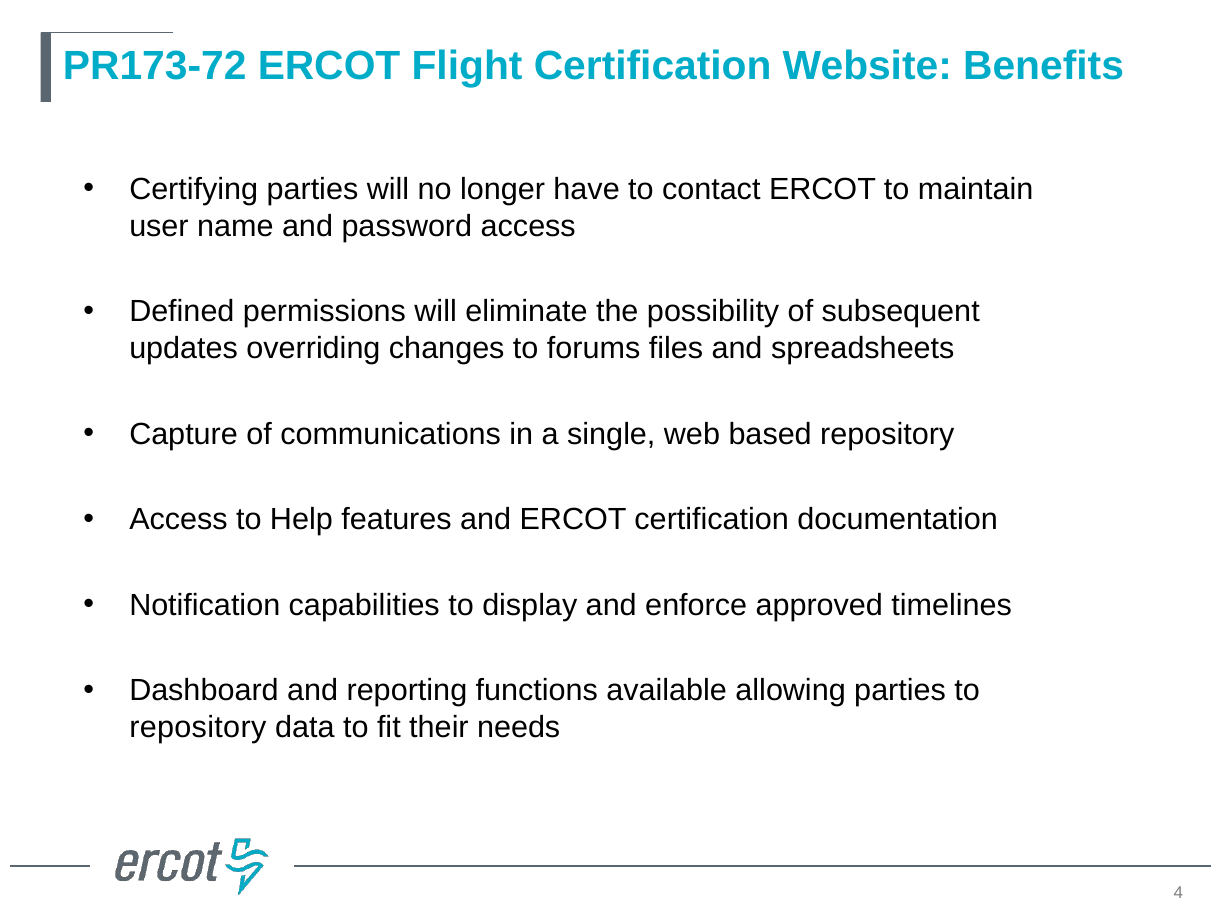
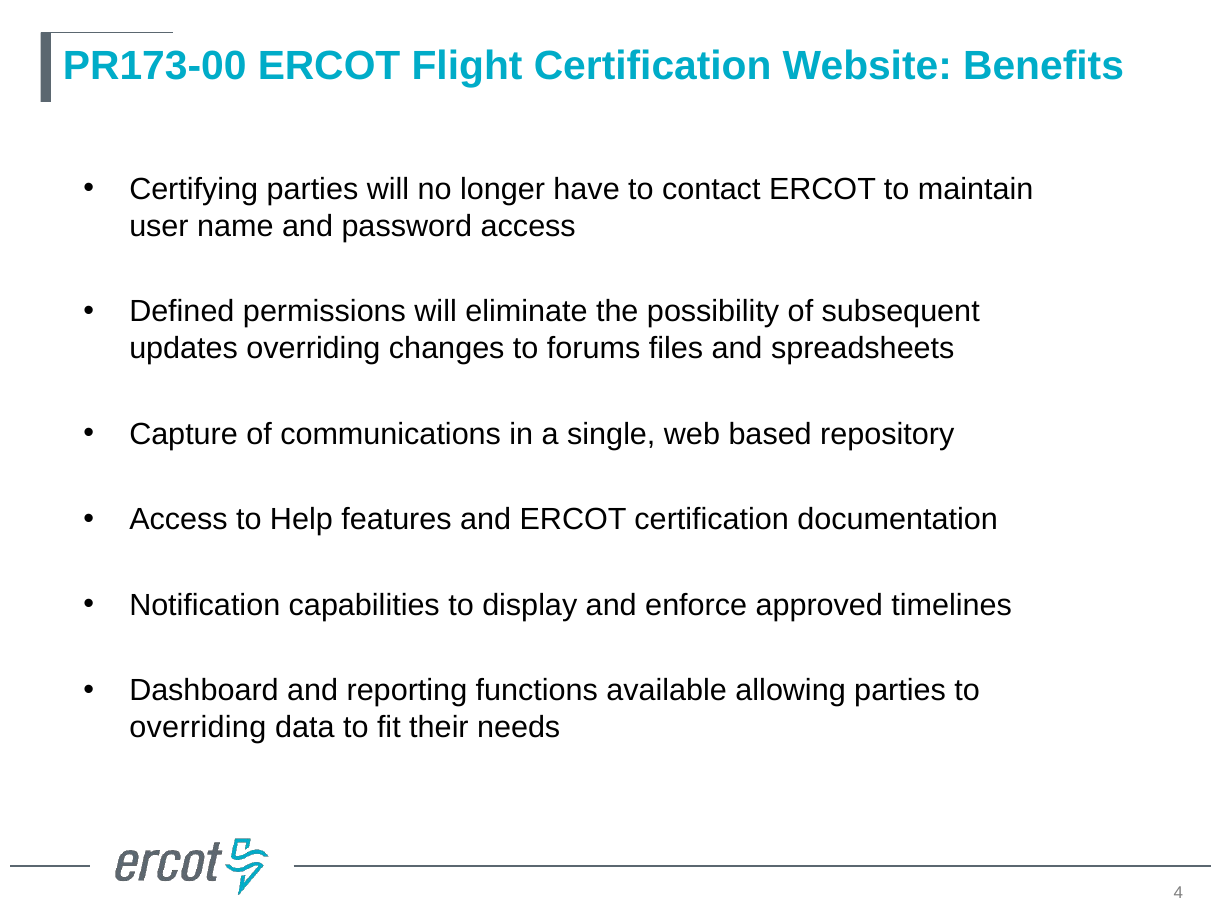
PR173-72: PR173-72 -> PR173-00 (155, 66)
repository: repository -> overriding (198, 728)
